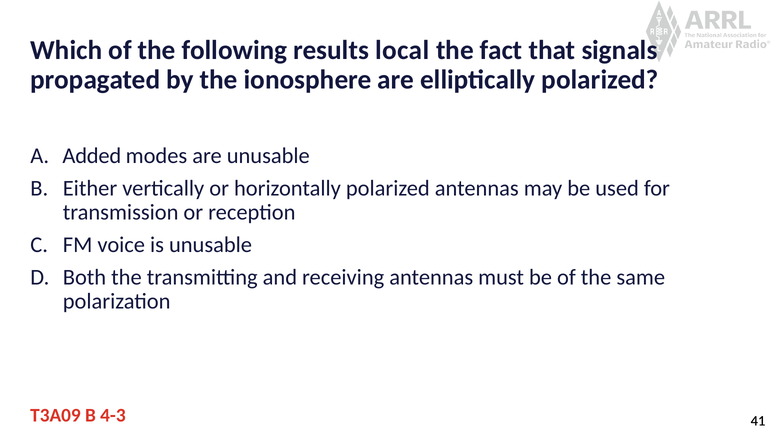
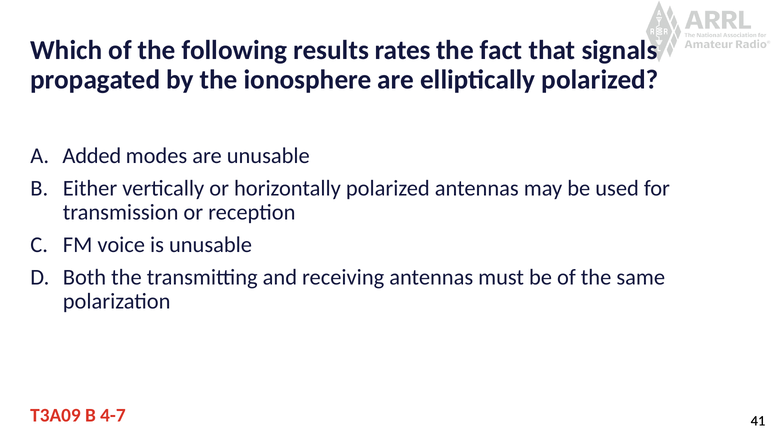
local: local -> rates (403, 50)
4-3: 4-3 -> 4-7 (113, 415)
